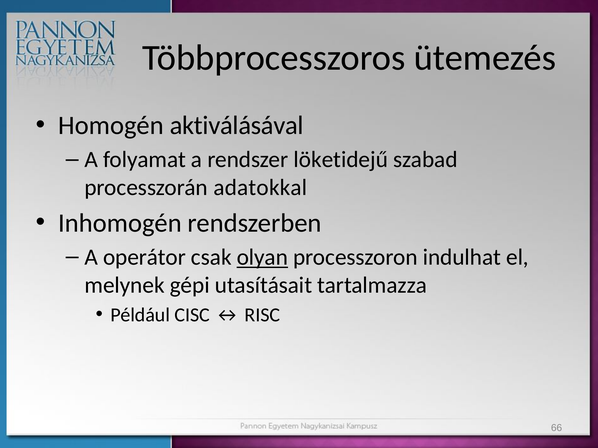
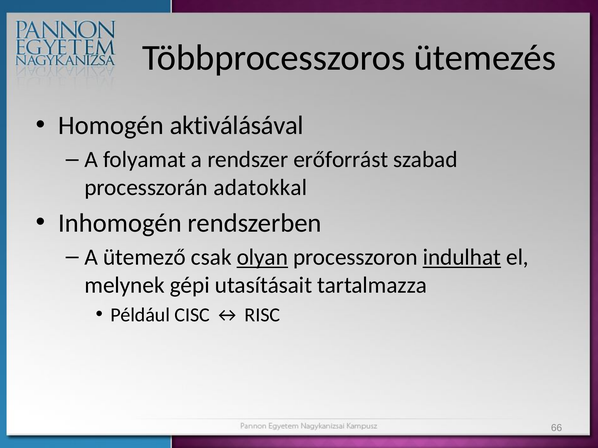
löketidejű: löketidejű -> erőforrást (341, 160)
operátor: operátor -> ütemező (144, 258)
indulhat underline: none -> present (462, 258)
